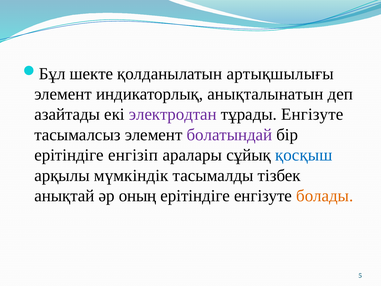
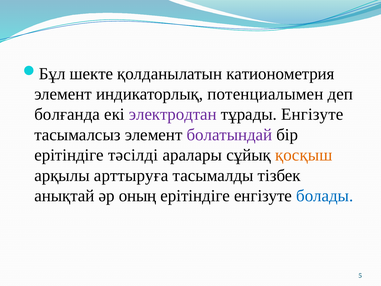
артықшылығы: артықшылығы -> катионометрия (280, 74)
анықталынатын: анықталынатын -> потенциалымен (265, 94)
азайтады: азайтады -> болғанда (67, 114)
енгізіп: енгізіп -> тәсілді (133, 155)
қосқыш colour: blue -> orange (304, 155)
мүмкіндік: мүмкіндік -> арттыруға (131, 175)
болады colour: orange -> blue (325, 196)
